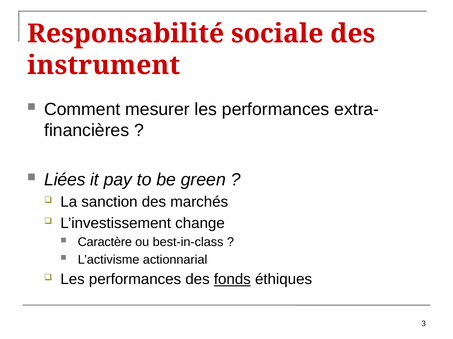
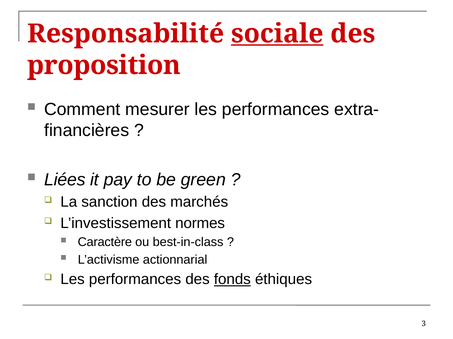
sociale underline: none -> present (277, 34)
instrument: instrument -> proposition (104, 65)
change: change -> normes (200, 224)
